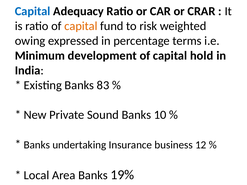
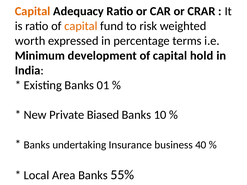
Capital colour: blue -> orange (33, 11)
owing: owing -> worth (30, 41)
83: 83 -> 01 (103, 85)
Sound: Sound -> Biased (103, 115)
12: 12 -> 40 (201, 145)
19%: 19% -> 55% (122, 175)
